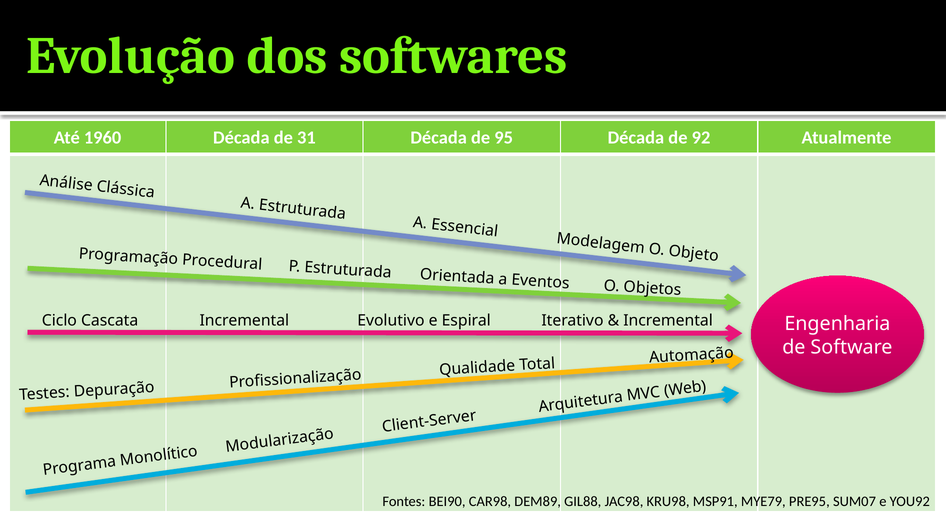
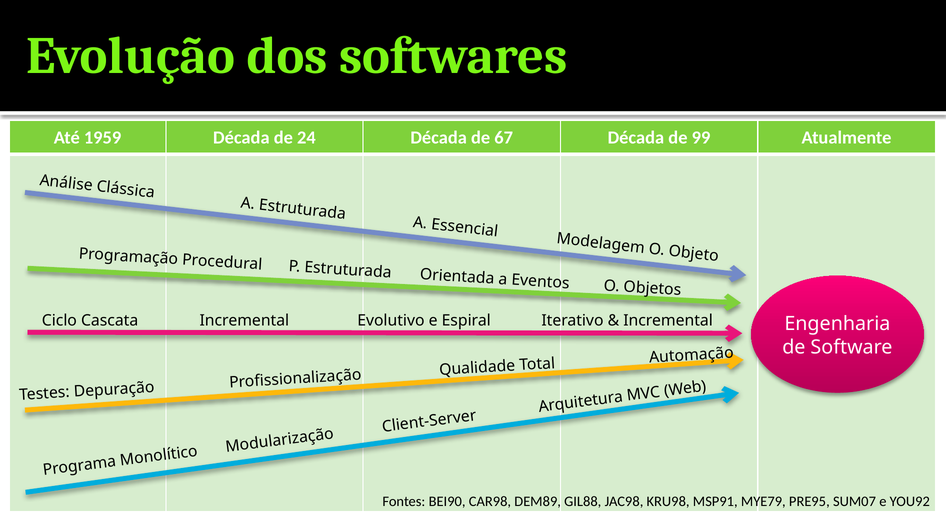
1960: 1960 -> 1959 (103, 138)
31: 31 -> 24 (306, 138)
95: 95 -> 67 (504, 138)
92: 92 -> 99 (701, 138)
